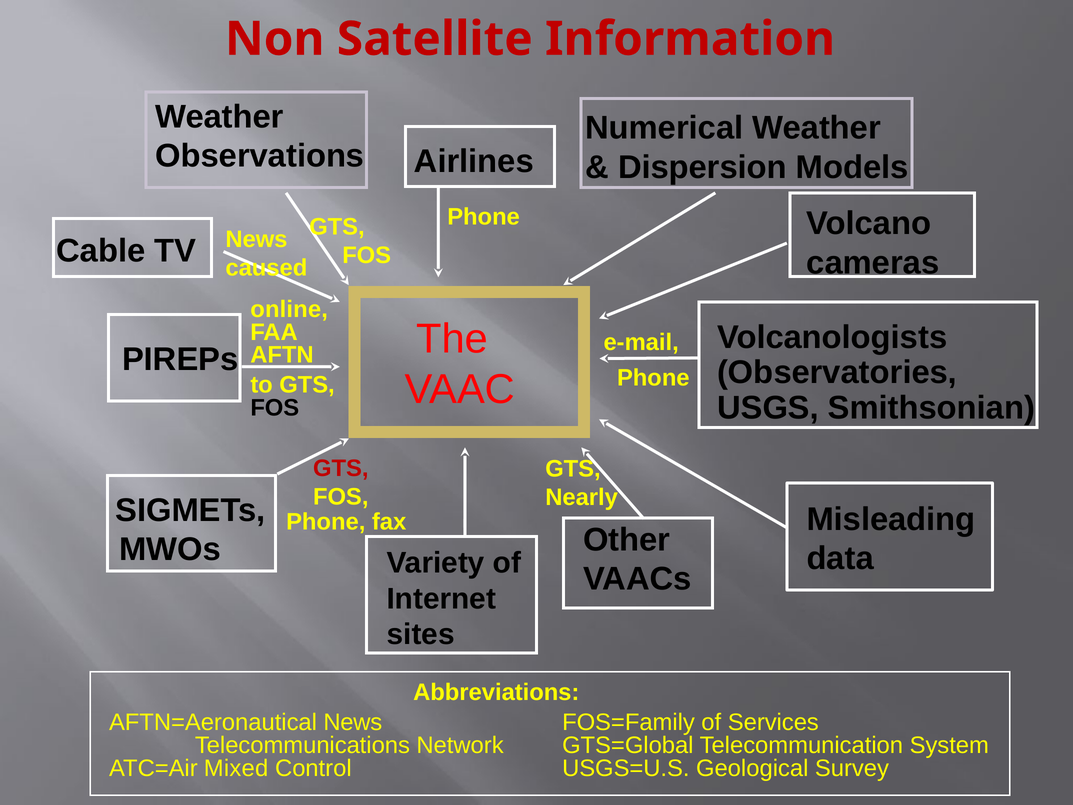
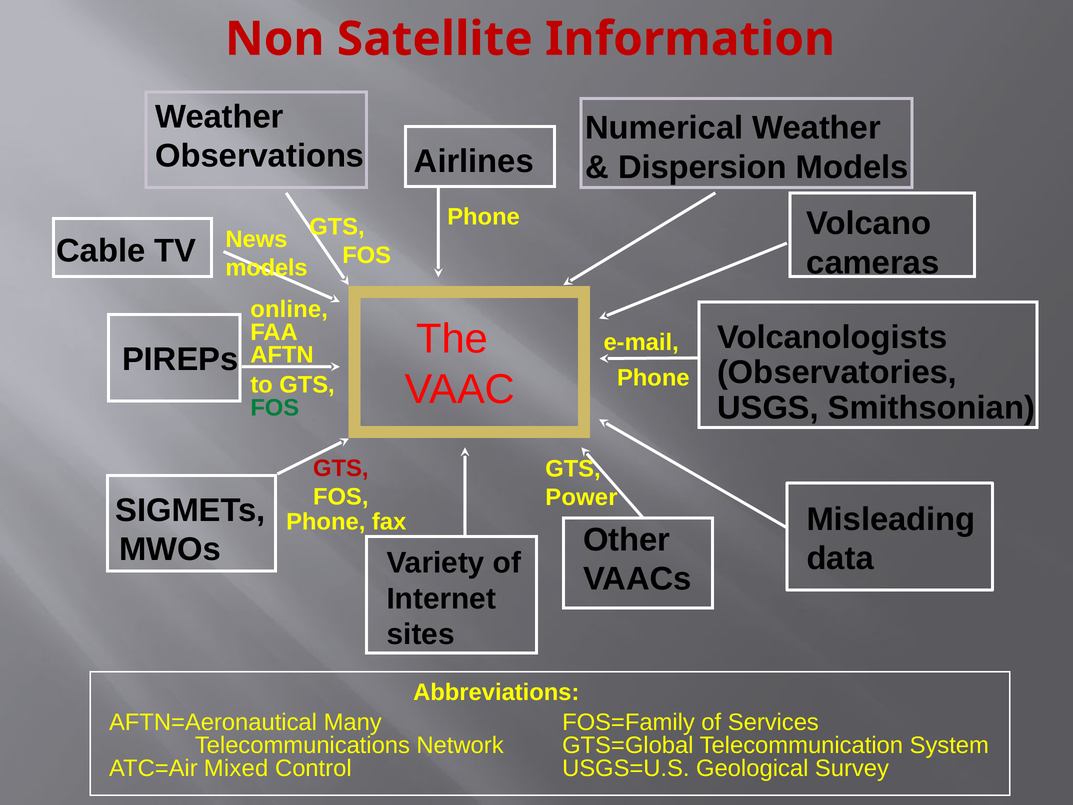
caused: caused -> models (266, 268)
FOS colour: black -> green (275, 408)
Nearly: Nearly -> Power (581, 497)
AFTN=Aeronautical News: News -> Many (353, 722)
